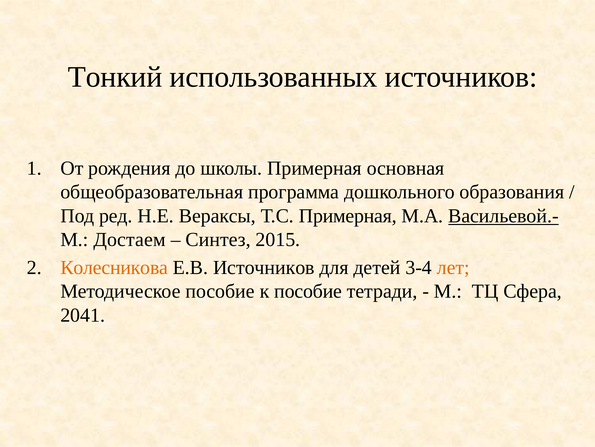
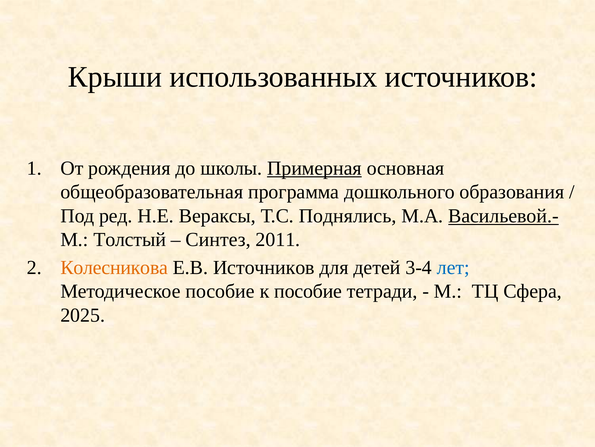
Тонкий: Тонкий -> Крыши (115, 77)
Примерная underline: none -> present (314, 168)
Т.С Примерная: Примерная -> Поднялись (348, 216)
Достаем: Достаем -> Толстый (130, 239)
2015: 2015 -> 2011 (278, 239)
лет colour: orange -> blue (453, 267)
2041: 2041 -> 2025 (83, 315)
